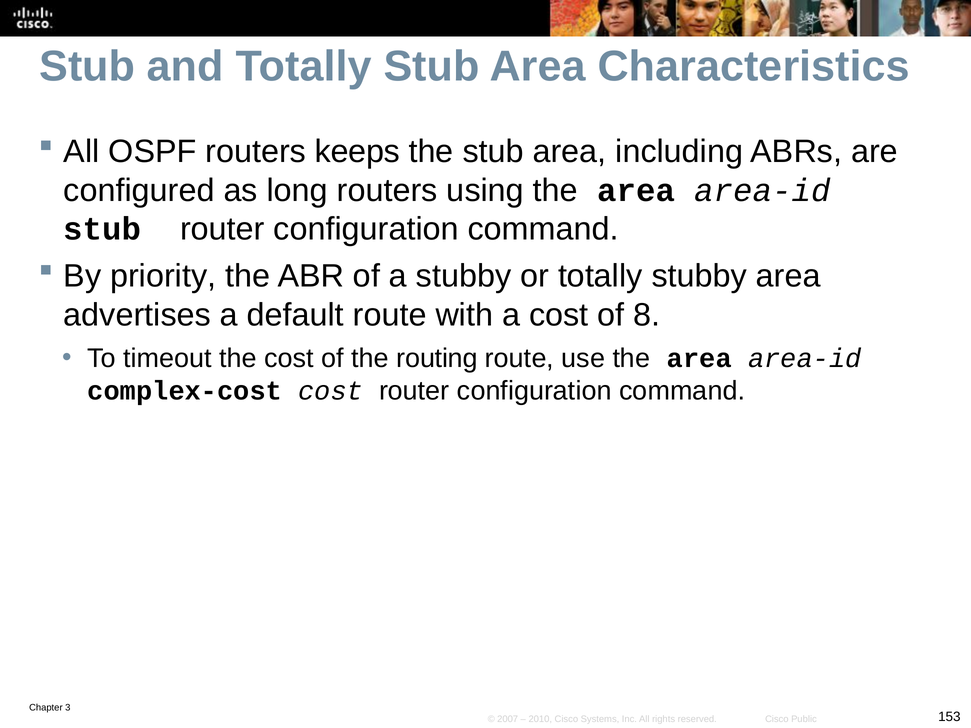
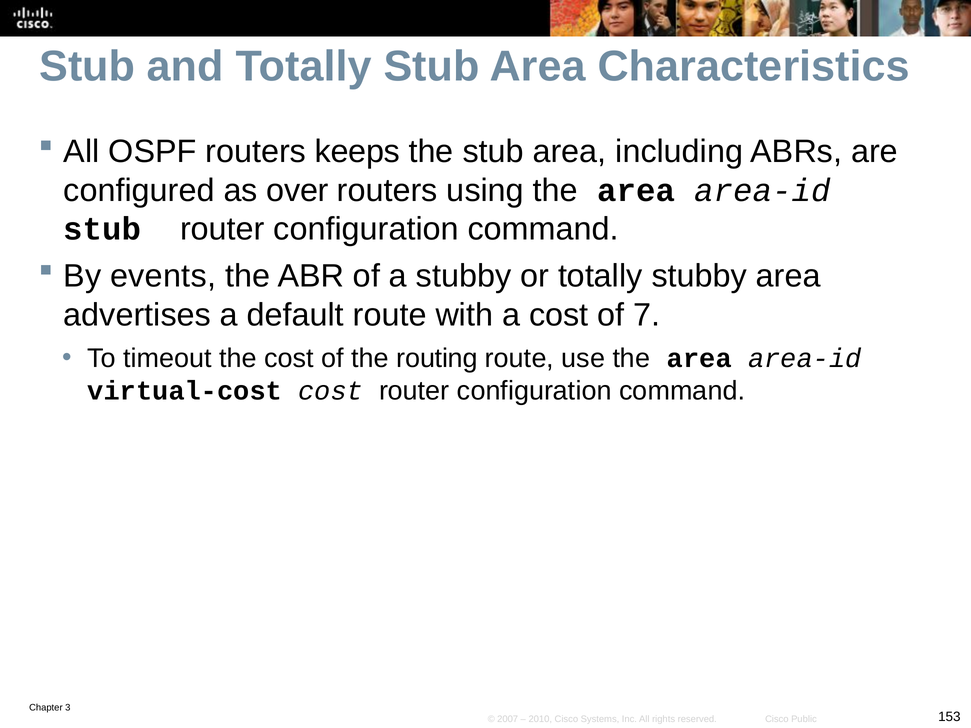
long: long -> over (297, 191)
priority: priority -> events (163, 276)
8: 8 -> 7 (647, 315)
complex-cost: complex-cost -> virtual-cost (185, 391)
